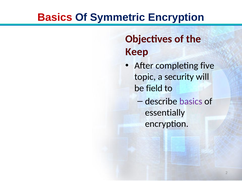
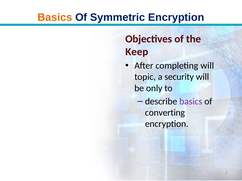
Basics colour: red -> orange (55, 17)
completing five: five -> will (207, 66)
field: field -> only (154, 88)
essentially: essentially -> converting (165, 113)
